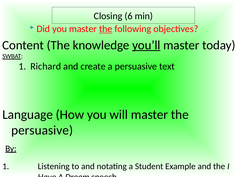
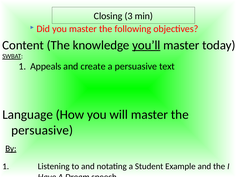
6: 6 -> 3 (129, 16)
the underline: present -> none (106, 29)
Richard: Richard -> Appeals (46, 66)
